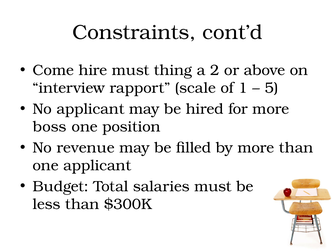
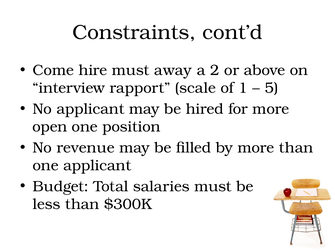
thing: thing -> away (173, 70)
boss: boss -> open (50, 127)
